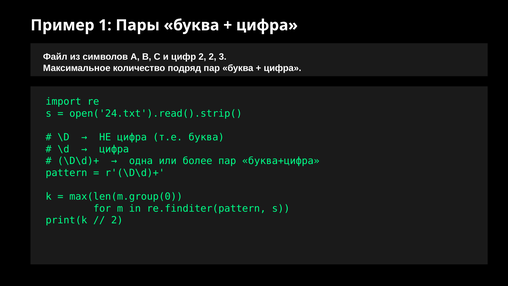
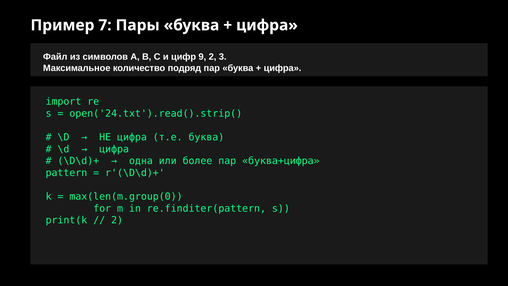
1: 1 -> 7 (105, 25)
цифр 2: 2 -> 9 (202, 57)
